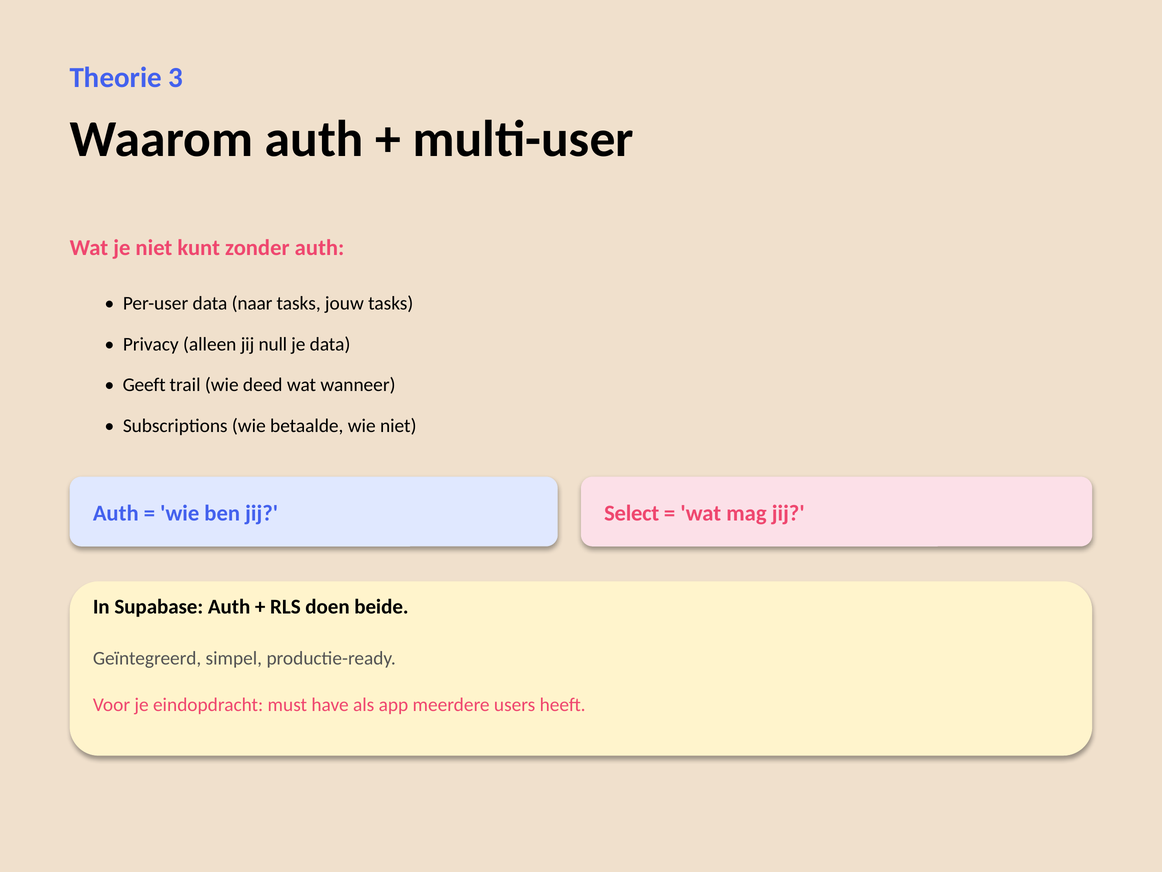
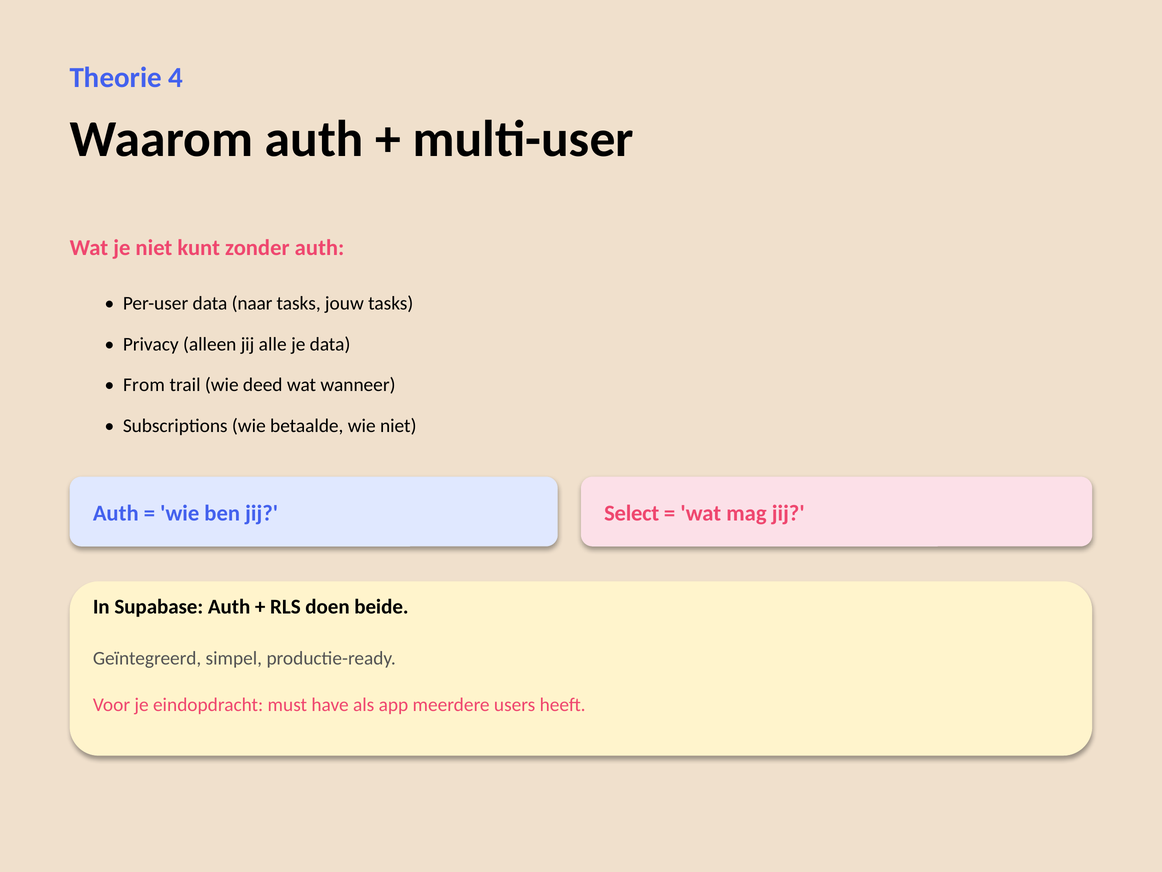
3: 3 -> 4 (176, 78)
null: null -> alle (273, 344)
Geeft: Geeft -> From (144, 385)
